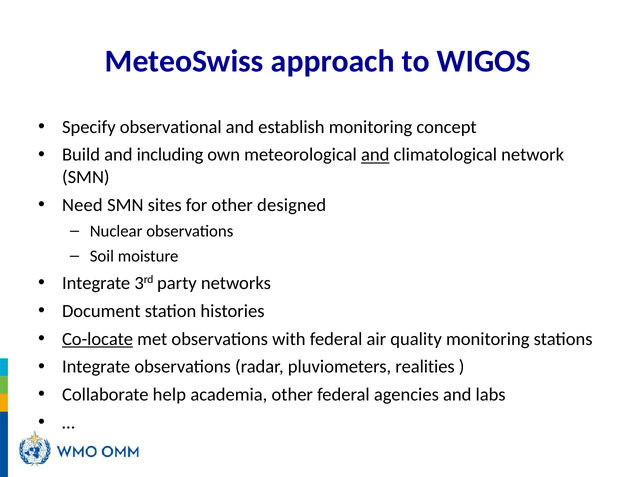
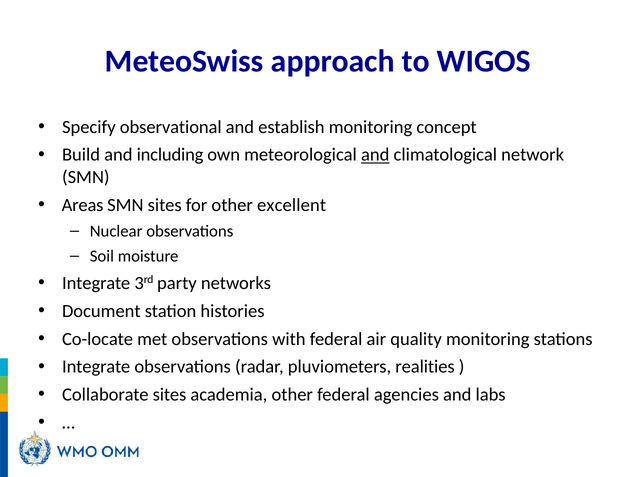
Need: Need -> Areas (83, 205)
designed: designed -> excellent (292, 205)
Co-locate underline: present -> none (98, 339)
Collaborate help: help -> sites (170, 395)
